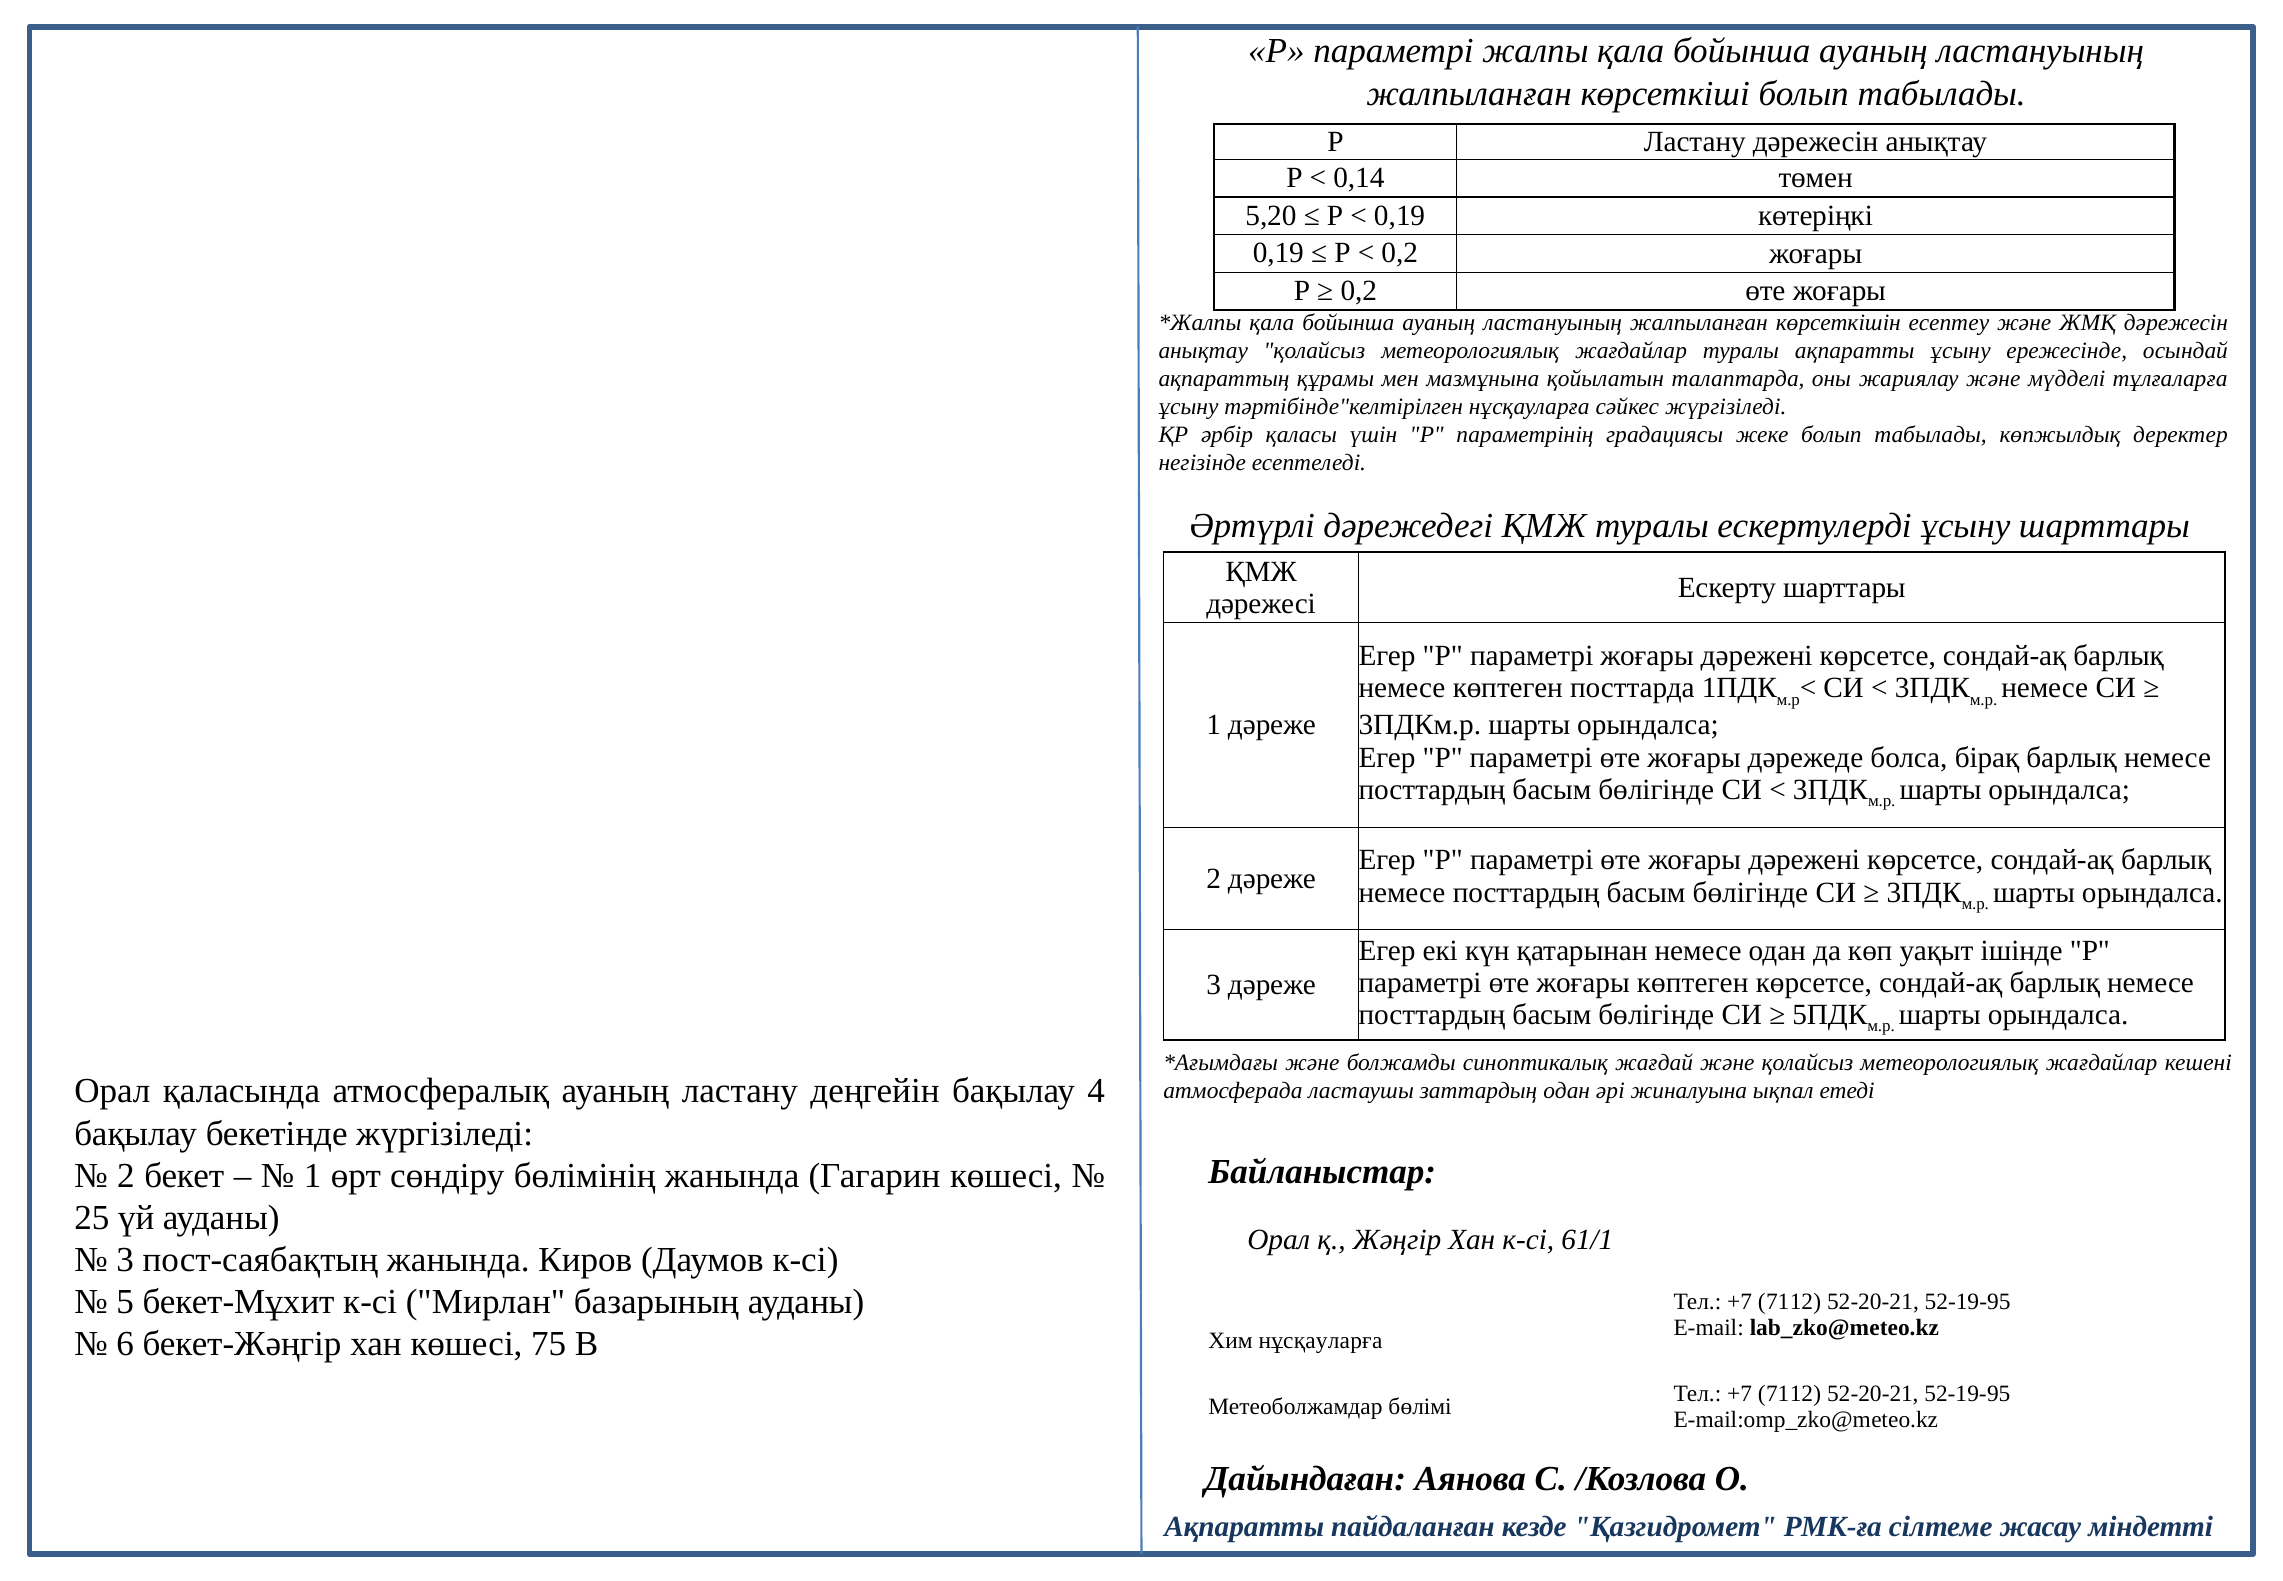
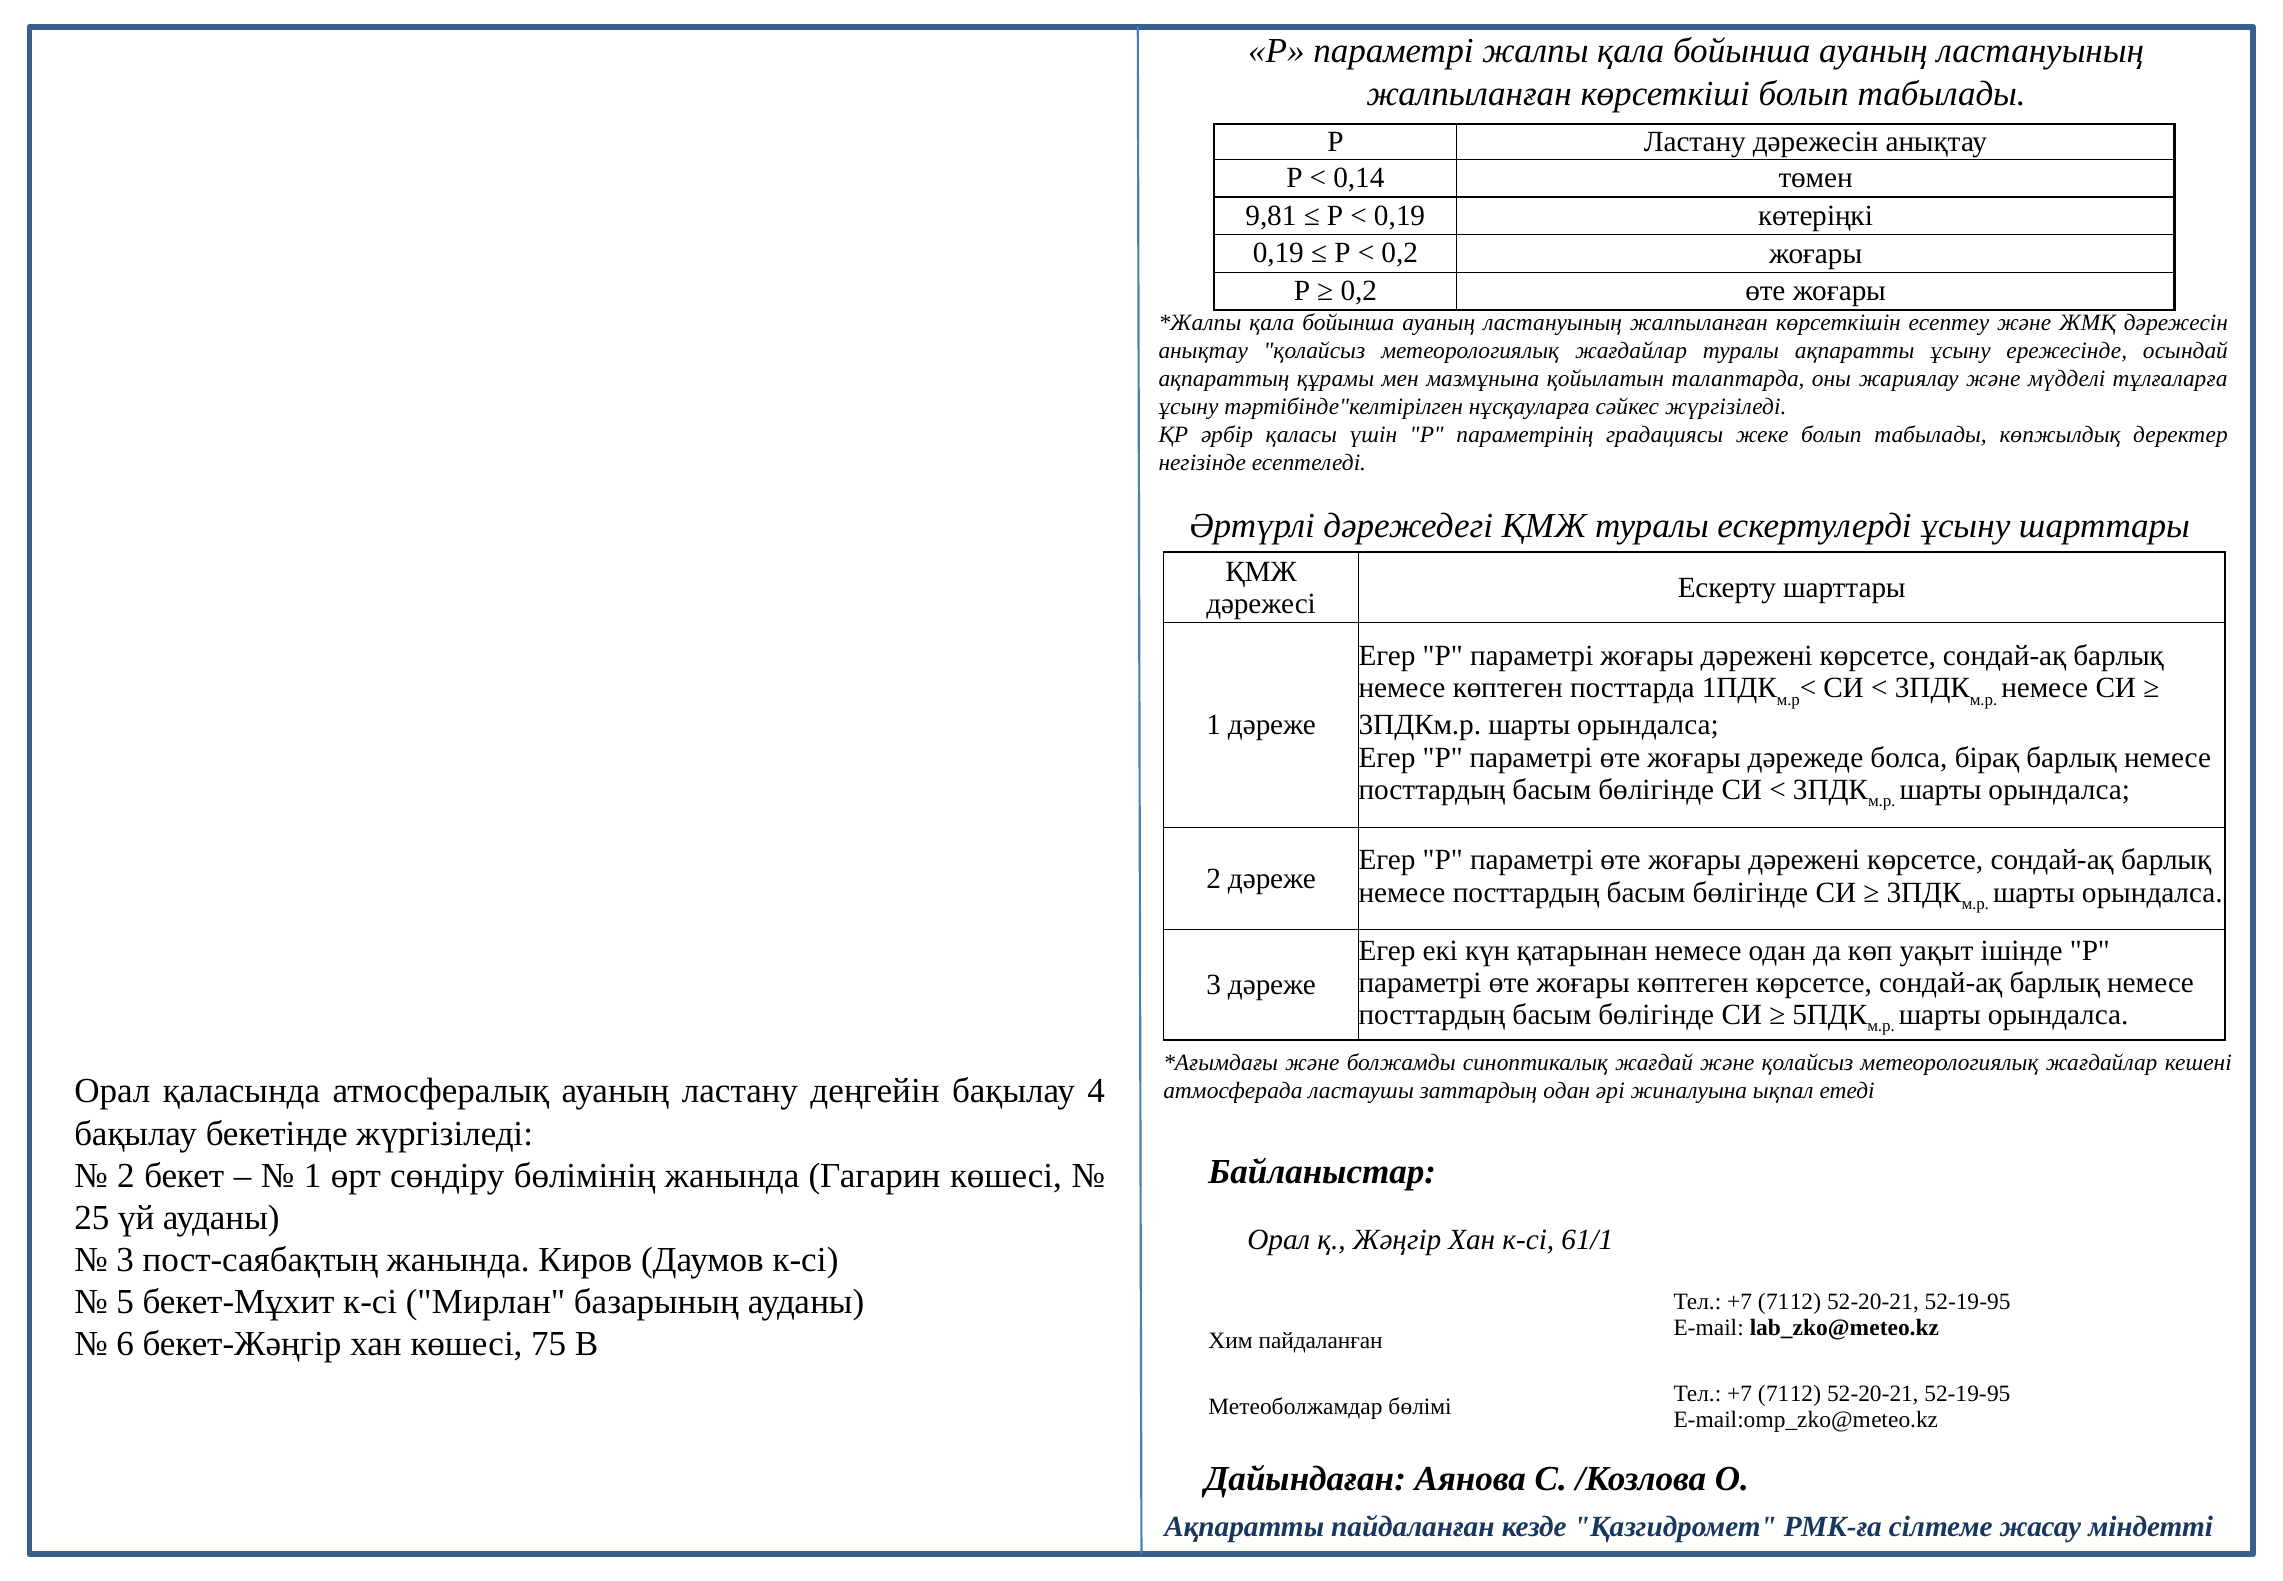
5,20: 5,20 -> 9,81 (1271, 215)
Хим нұсқауларға: нұсқауларға -> пайдаланған (1321, 1341)
